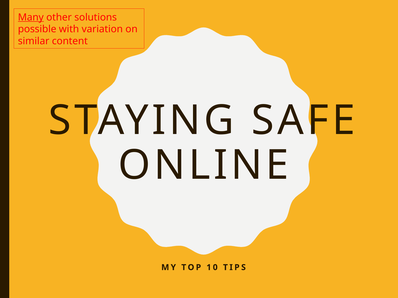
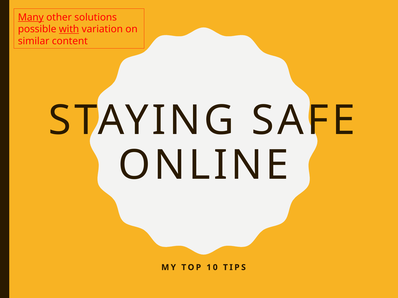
with underline: none -> present (69, 29)
